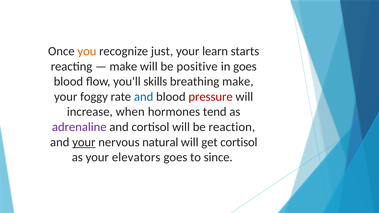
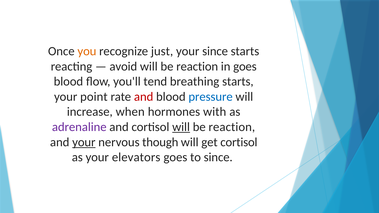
your learn: learn -> since (215, 51)
make: make -> avoid (123, 66)
positive: positive -> reaction (197, 66)
skills: skills -> tend (155, 82)
breathing make: make -> starts (238, 82)
foggy: foggy -> point (94, 97)
and colour: blue -> red (144, 97)
pressure colour: red -> blue (211, 97)
tend: tend -> with (215, 112)
will underline: none -> present (181, 127)
natural: natural -> though (160, 142)
